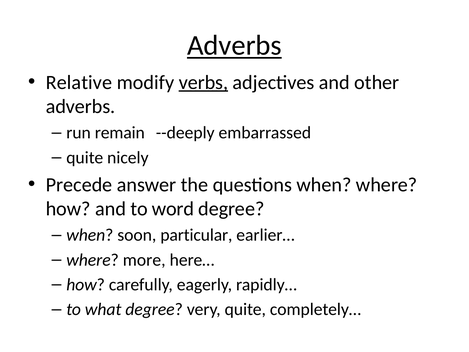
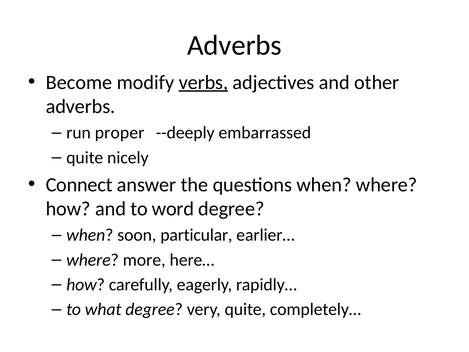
Adverbs underline: present -> none (234, 45)
Relative: Relative -> Become (79, 82)
remain: remain -> proper (120, 133)
Precede: Precede -> Connect (79, 185)
